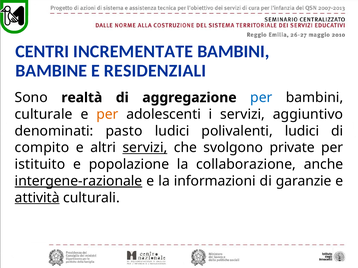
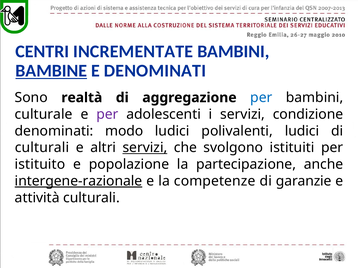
BAMBINE underline: none -> present (51, 71)
E RESIDENZIALI: RESIDENZIALI -> DENOMINATI (155, 71)
per colour: orange -> purple (107, 115)
aggiuntivo: aggiuntivo -> condizione (308, 115)
pasto: pasto -> modo (124, 131)
compito: compito -> culturali (42, 148)
private: private -> istituiti (292, 148)
collaborazione: collaborazione -> partecipazione (246, 165)
informazioni: informazioni -> competenze (215, 181)
attività underline: present -> none (37, 198)
